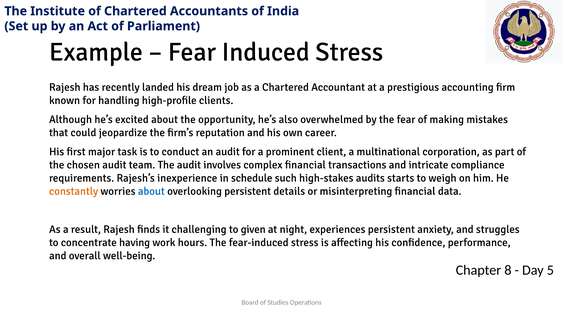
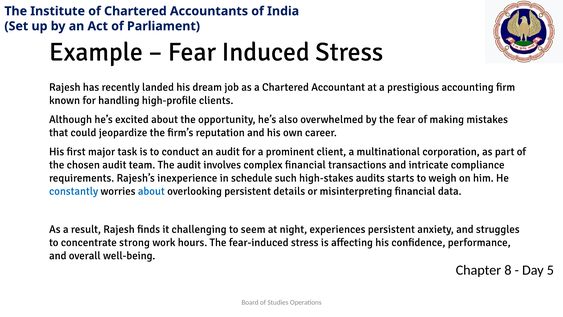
constantly colour: orange -> blue (74, 191)
given: given -> seem (253, 229)
having: having -> strong (134, 242)
